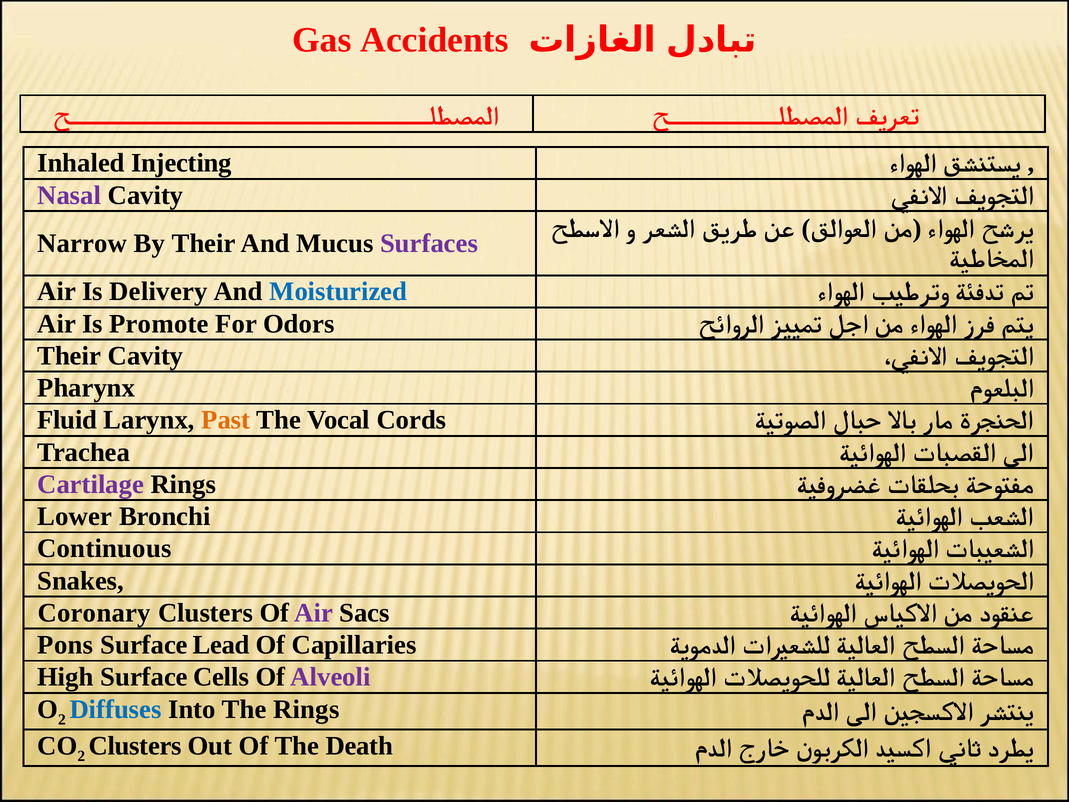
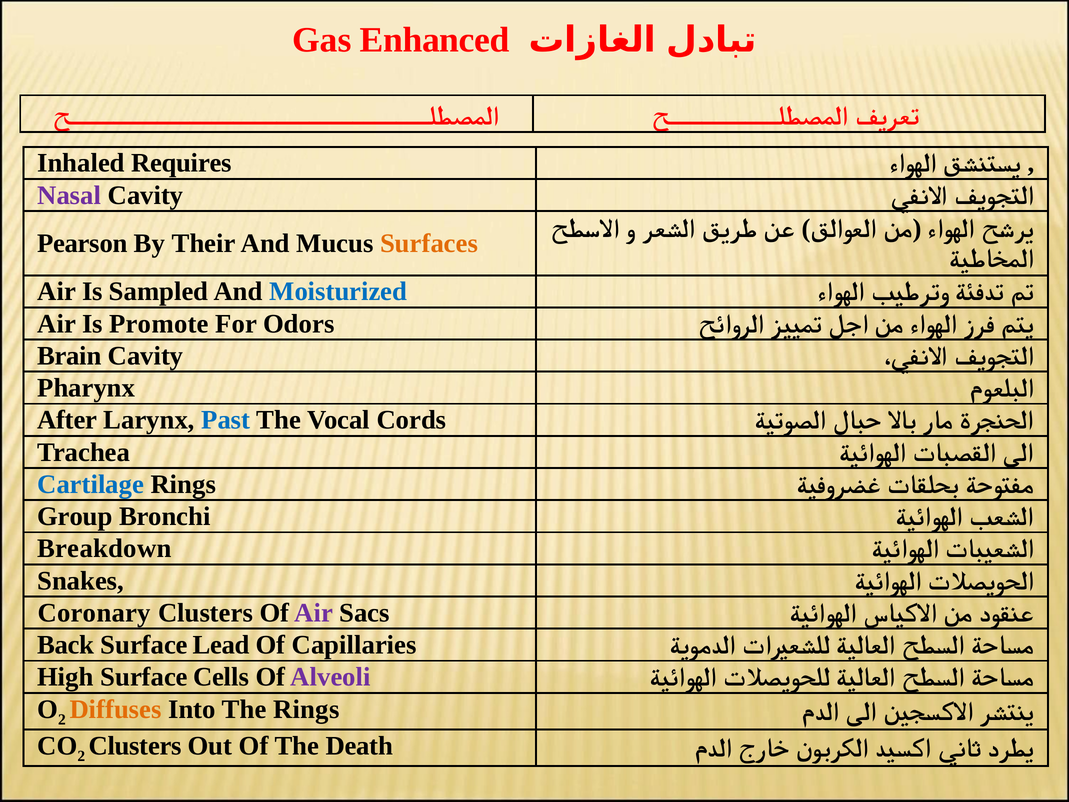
Accidents: Accidents -> Enhanced (435, 40)
Injecting: Injecting -> Requires (181, 163)
Narrow: Narrow -> Pearson (82, 243)
Surfaces colour: purple -> orange (429, 243)
Delivery: Delivery -> Sampled (159, 292)
Their: Their -> Brain (69, 356)
Fluid: Fluid -> After (67, 420)
Past colour: orange -> blue (226, 420)
Cartilage colour: purple -> blue (91, 484)
Lower: Lower -> Group (75, 516)
Continuous: Continuous -> Breakdown (104, 548)
Pons: Pons -> Back (66, 645)
Diffuses colour: blue -> orange (116, 709)
